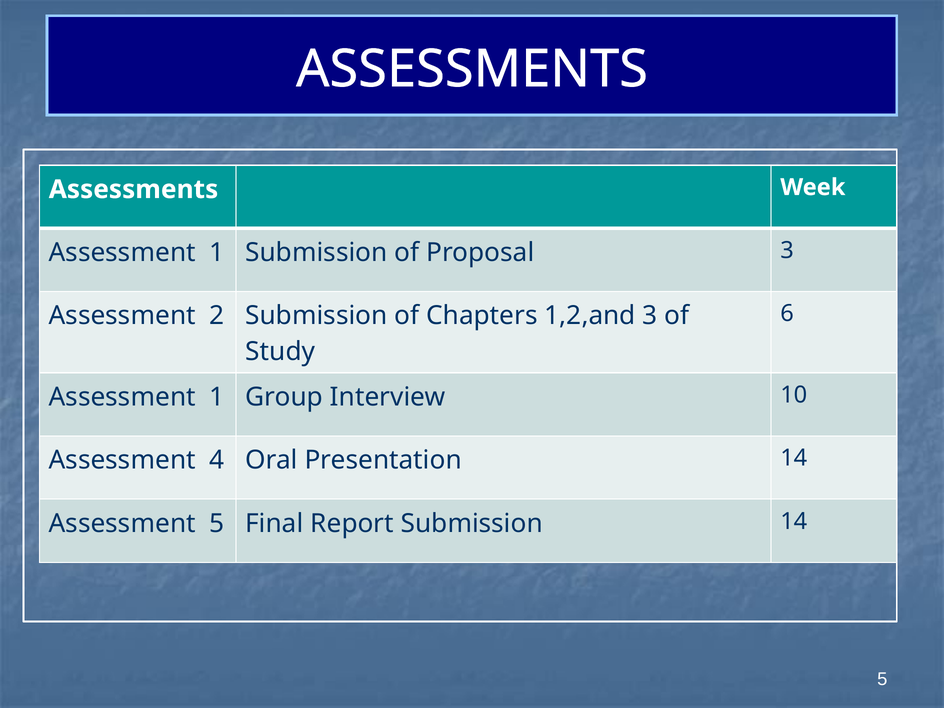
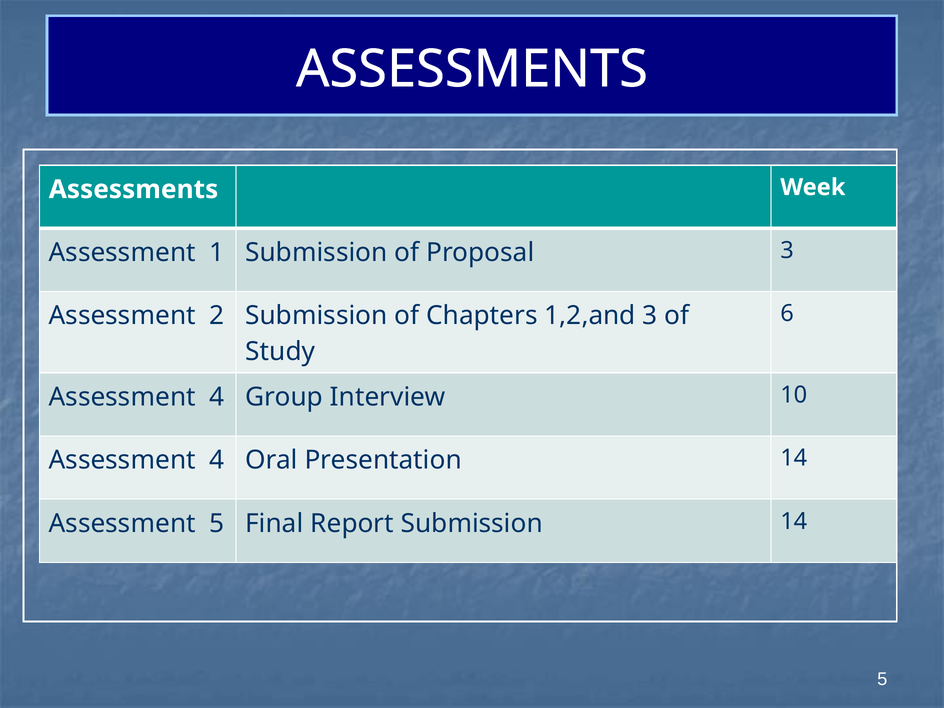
1: 1 -> 4 (217, 397)
